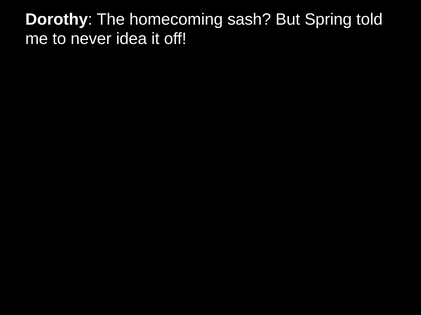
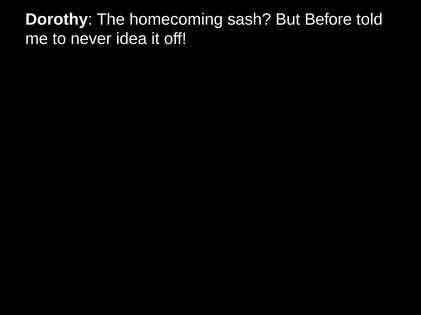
Spring: Spring -> Before (328, 19)
